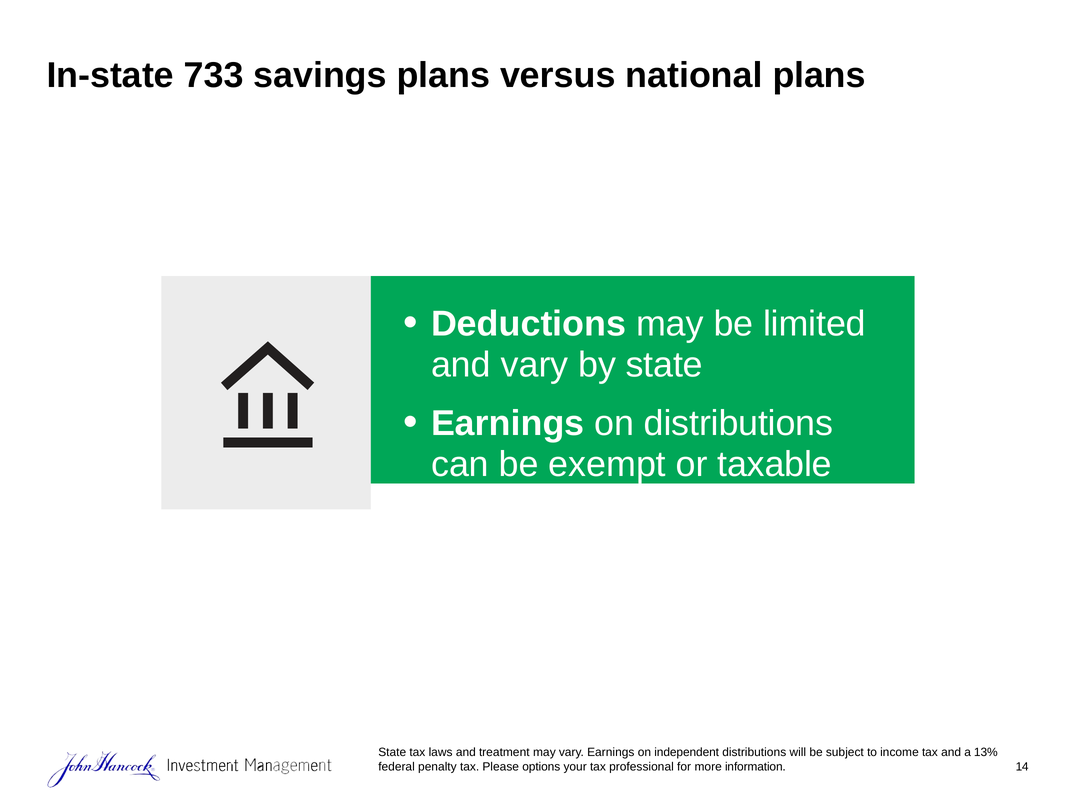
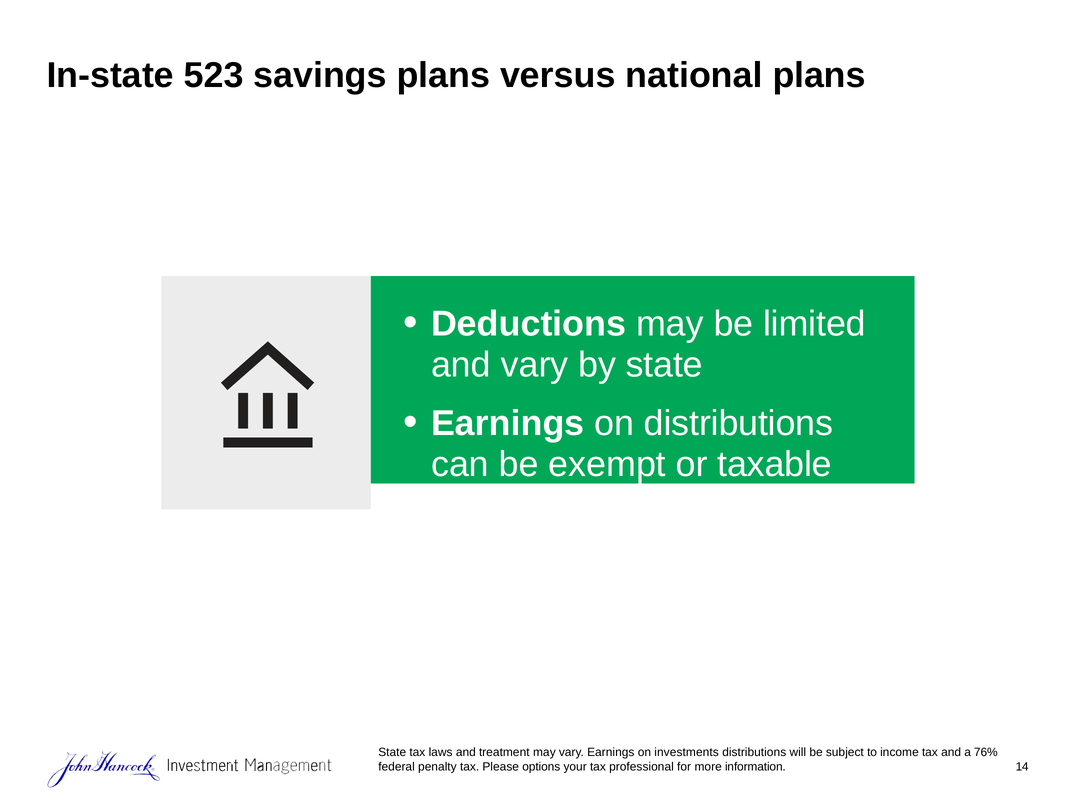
733: 733 -> 523 (214, 76)
independent: independent -> investments (687, 752)
13%: 13% -> 76% (986, 752)
